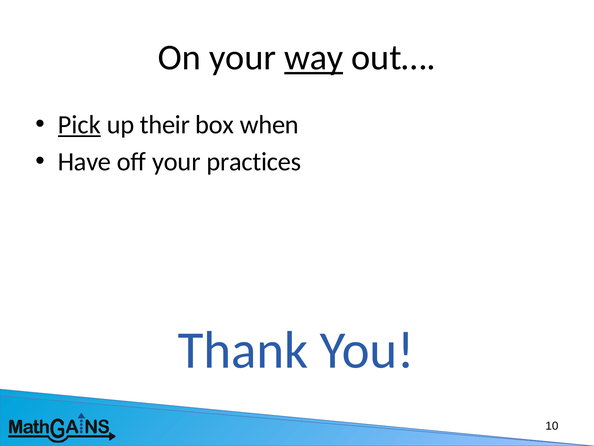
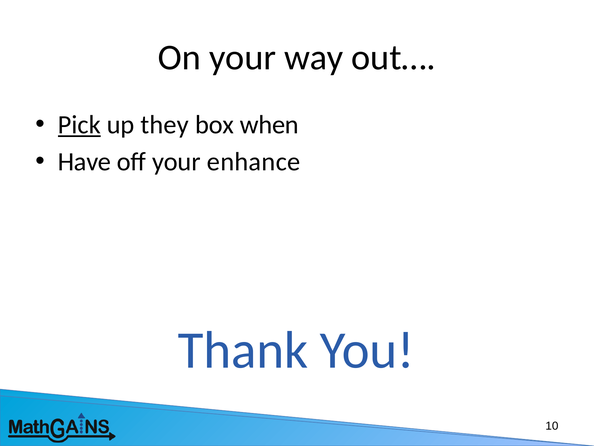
way underline: present -> none (314, 58)
their: their -> they (165, 125)
practices: practices -> enhance (254, 162)
